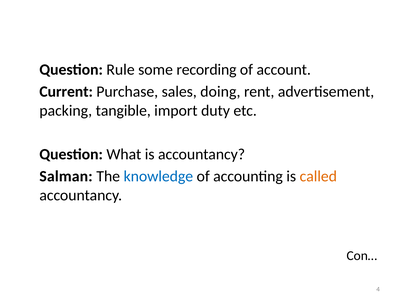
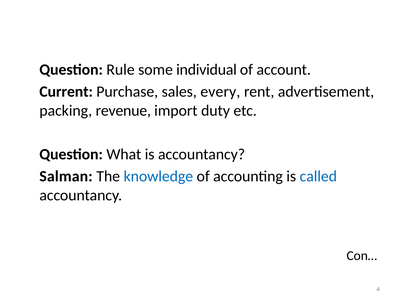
recording: recording -> individual (207, 70)
doing: doing -> every (220, 92)
tangible: tangible -> revenue (123, 111)
called colour: orange -> blue (318, 176)
